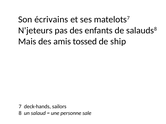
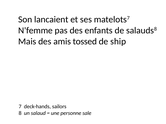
écrivains: écrivains -> lancaient (51, 19)
N'jeteurs: N'jeteurs -> N'femme (35, 31)
